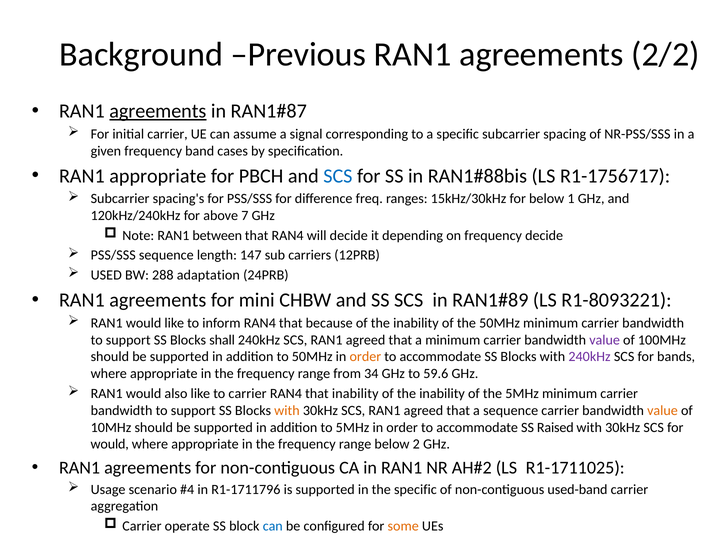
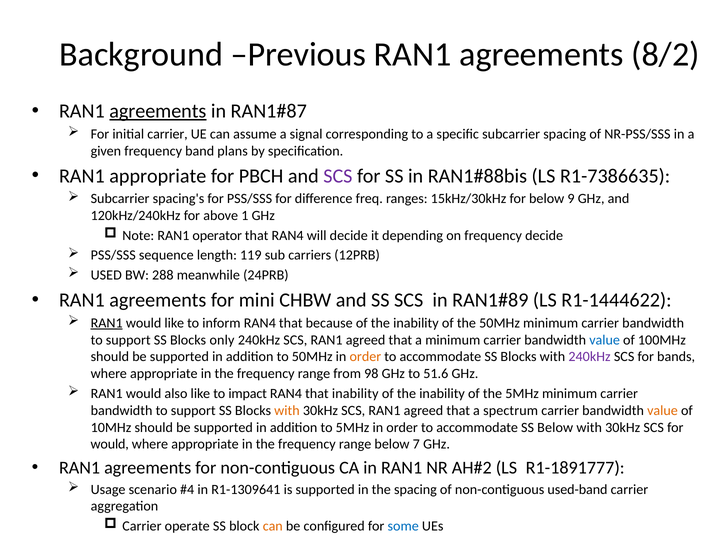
2/2: 2/2 -> 8/2 (666, 55)
cases: cases -> plans (233, 151)
SCS colour: blue -> purple (338, 176)
R1-1756717: R1-1756717 -> R1-7386635 (615, 176)
1: 1 -> 9 (571, 199)
7: 7 -> 1 (245, 216)
between: between -> operator (217, 236)
147: 147 -> 119 (251, 255)
adaptation: adaptation -> meanwhile (208, 275)
R1-8093221: R1-8093221 -> R1-1444622 (616, 300)
RAN1 underline: none -> present (107, 323)
shall: shall -> only (222, 340)
value colour: purple -> blue (605, 340)
34: 34 -> 98 (371, 374)
59.6: 59.6 -> 51.6 (436, 374)
to carrier: carrier -> impact (248, 394)
a sequence: sequence -> spectrum (511, 410)
SS Raised: Raised -> Below (555, 427)
2: 2 -> 7 (416, 444)
R1-1711025: R1-1711025 -> R1-1891777 (575, 468)
R1-1711796: R1-1711796 -> R1-1309641 (246, 489)
the specific: specific -> spacing (415, 489)
can colour: blue -> orange (273, 526)
some colour: orange -> blue (403, 526)
